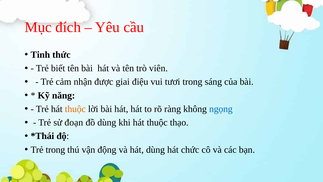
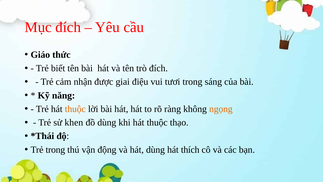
Tinh: Tinh -> Giáo (40, 55)
trò viên: viên -> đích (158, 68)
ngọng colour: blue -> orange (221, 109)
đoạn: đoạn -> khen (74, 122)
chức: chức -> thích (190, 149)
